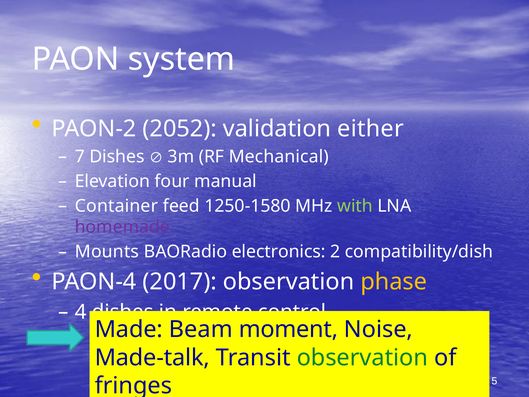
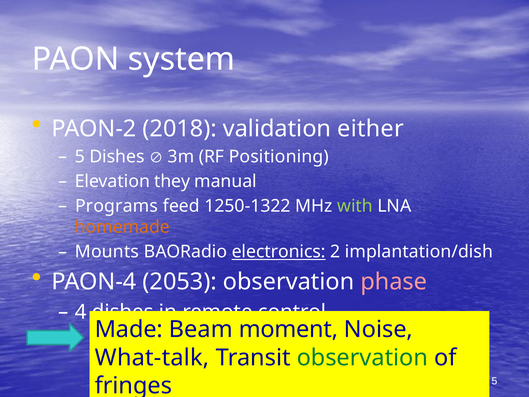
2052: 2052 -> 2018 (180, 129)
7: 7 -> 5 (80, 156)
Mechanical: Mechanical -> Positioning (279, 156)
four: four -> they (172, 181)
Container: Container -> Programs (116, 206)
1250-1580: 1250-1580 -> 1250-1322 (248, 206)
homemade colour: purple -> orange (122, 227)
electronics underline: none -> present (279, 252)
compatibility/dish: compatibility/dish -> implantation/dish (419, 252)
2017: 2017 -> 2053 (180, 281)
phase colour: yellow -> pink (394, 281)
Made-talk: Made-talk -> What-talk (152, 357)
